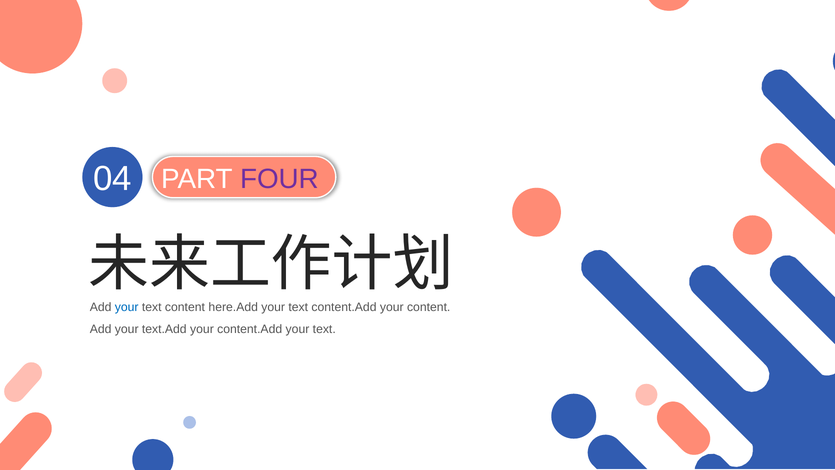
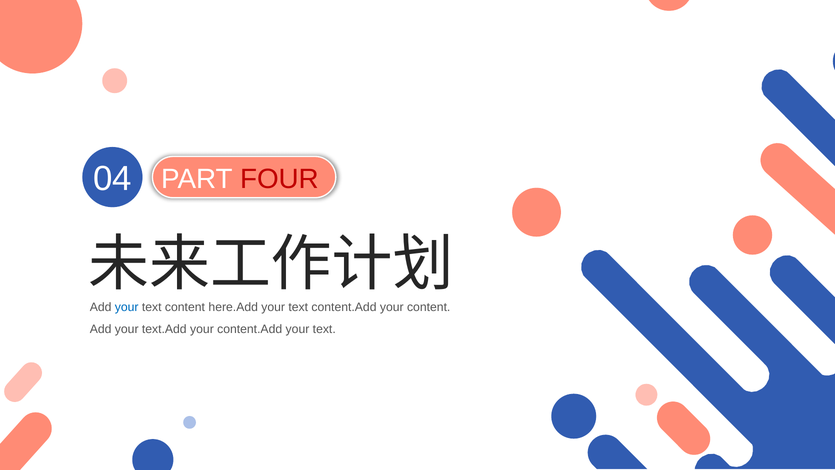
FOUR colour: purple -> red (279, 179)
